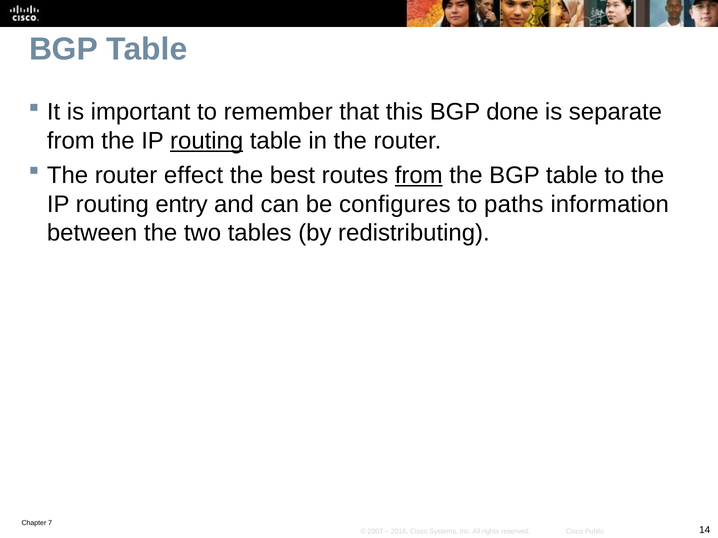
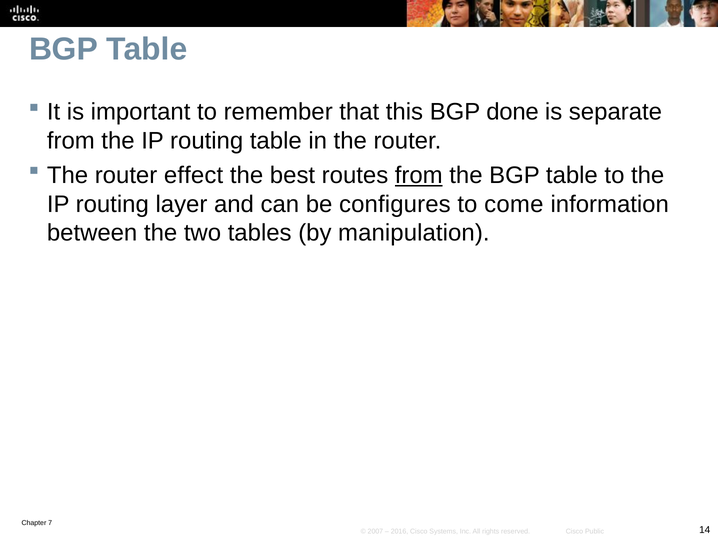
routing underline: present -> none (207, 141)
entry: entry -> layer (181, 204)
paths: paths -> come (514, 204)
redistributing: redistributing -> manipulation (414, 233)
